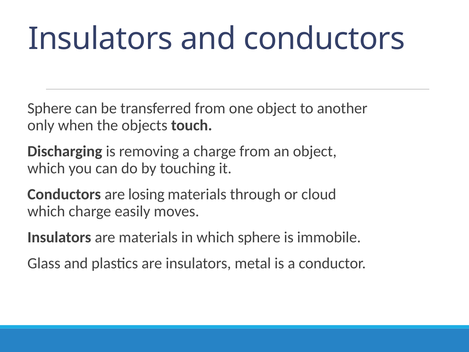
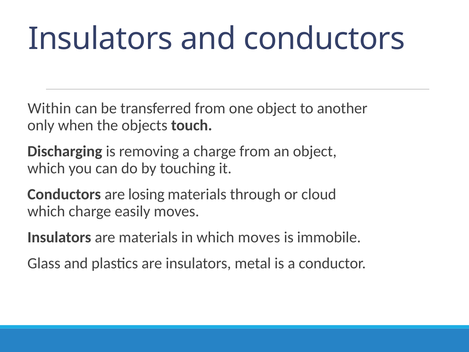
Sphere: Sphere -> Within (49, 108)
which sphere: sphere -> moves (259, 237)
